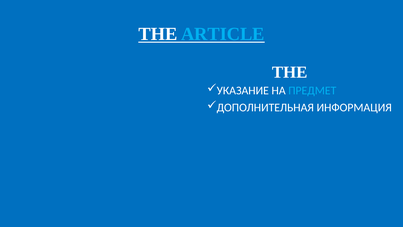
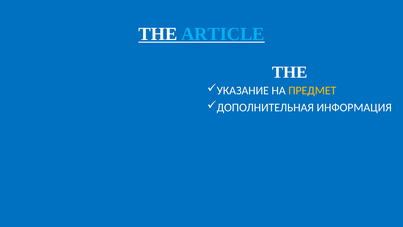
ПРЕДМЕТ colour: light blue -> yellow (312, 91)
